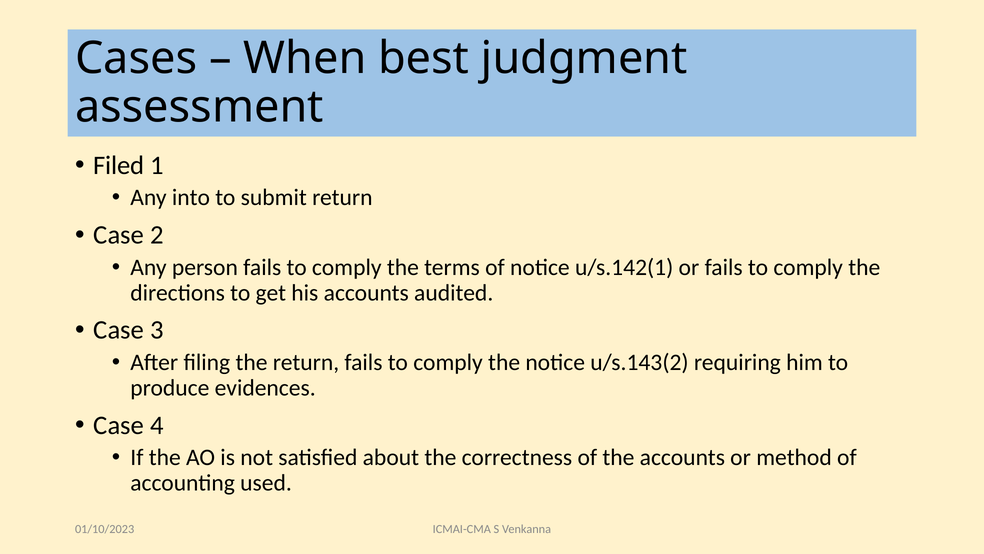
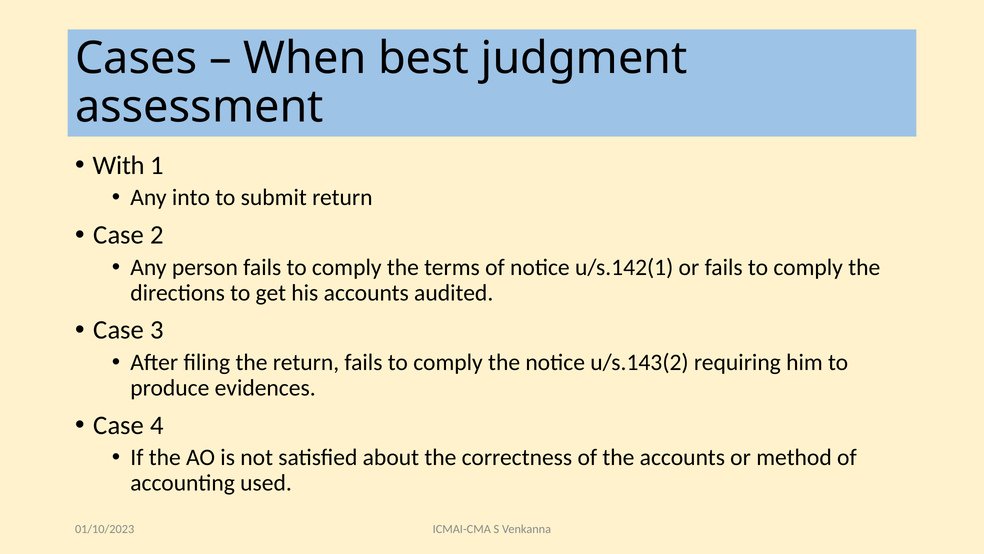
Filed: Filed -> With (119, 165)
